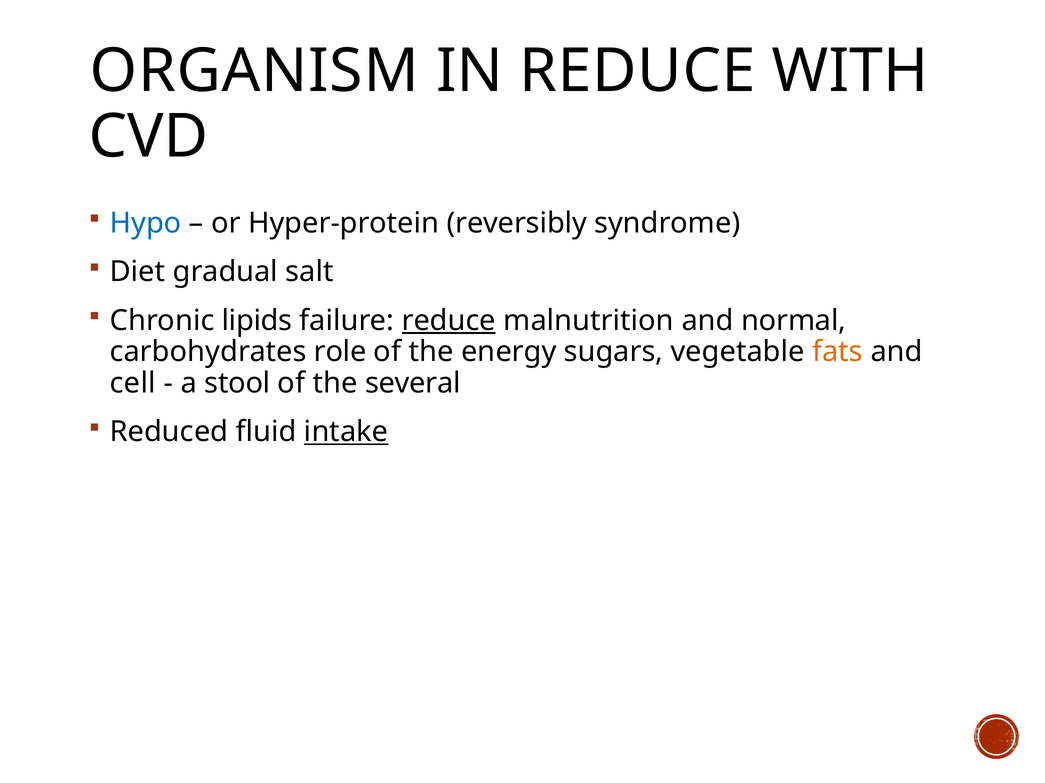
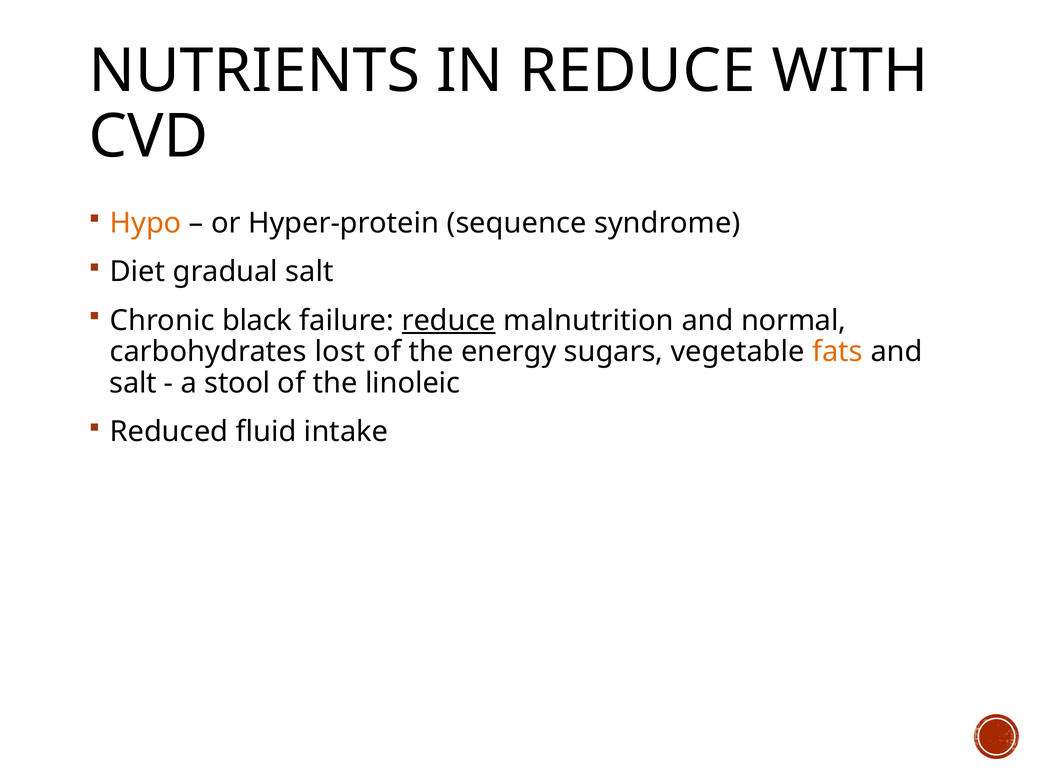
ORGANISM: ORGANISM -> NUTRIENTS (255, 71)
Hypo colour: blue -> orange (146, 223)
reversibly: reversibly -> sequence (517, 223)
lipids: lipids -> black (257, 321)
role: role -> lost (340, 352)
cell: cell -> salt (133, 384)
several: several -> linoleic (413, 384)
intake underline: present -> none (346, 432)
